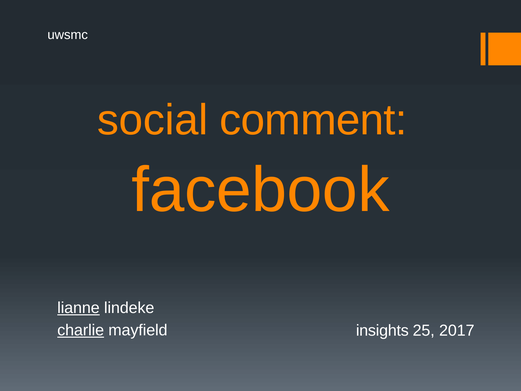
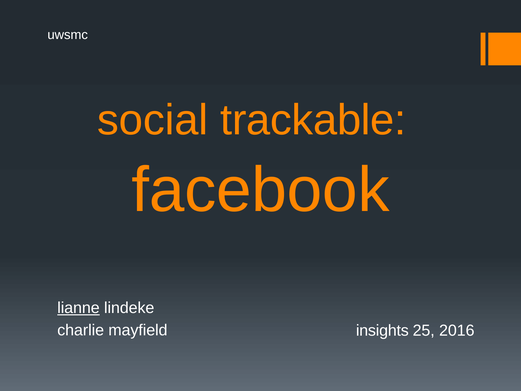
comment: comment -> trackable (313, 120)
charlie underline: present -> none (81, 330)
2017: 2017 -> 2016 (457, 330)
